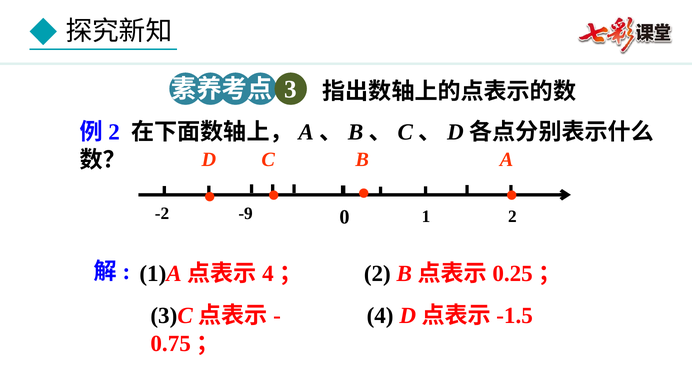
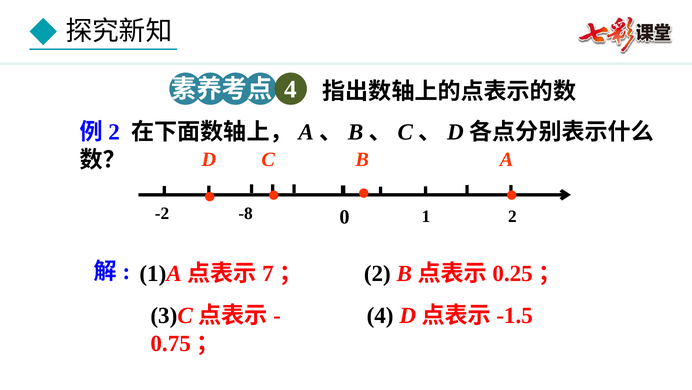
3: 3 -> 4 (290, 89)
-9: -9 -> -8 (246, 213)
4: 4 -> 7 (268, 273)
